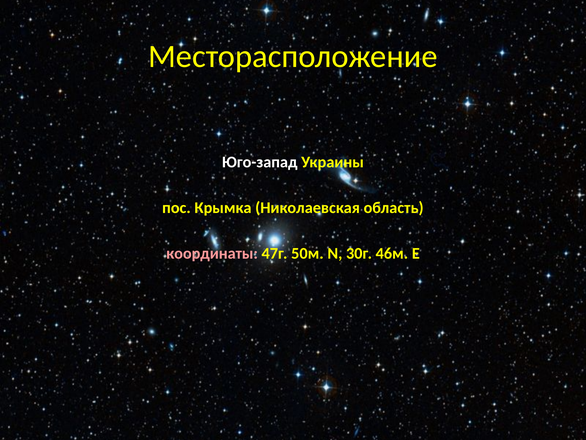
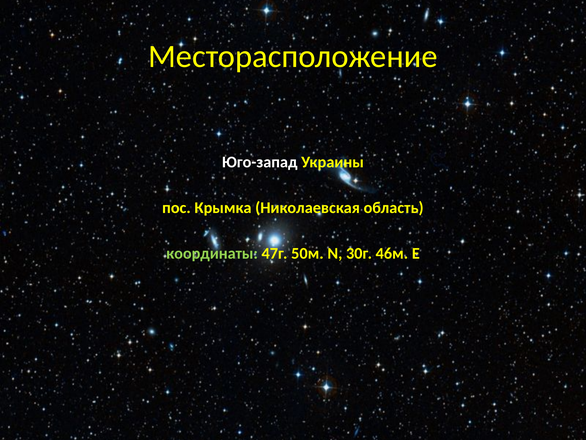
координаты colour: pink -> light green (212, 253)
